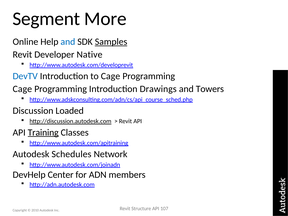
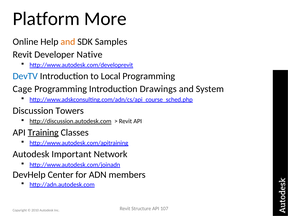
Segment: Segment -> Platform (46, 19)
and colour: blue -> orange (68, 42)
Samples underline: present -> none (111, 42)
to Cage: Cage -> Local (111, 76)
Towers: Towers -> System (210, 89)
Loaded: Loaded -> Towers (70, 111)
Schedules: Schedules -> Important (71, 154)
